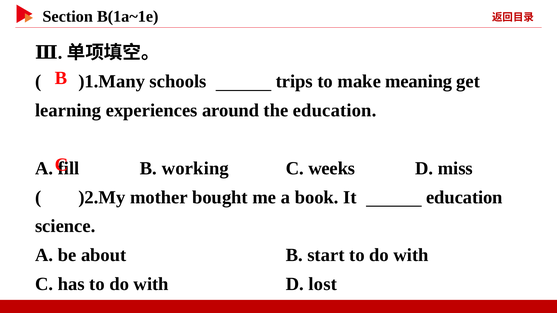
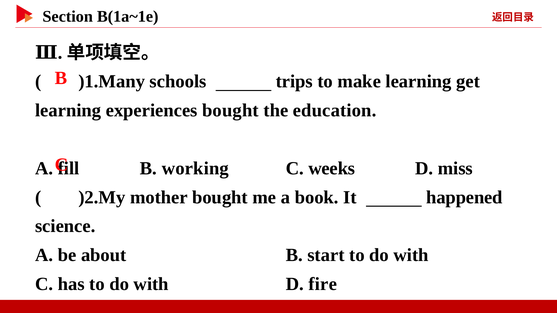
make meaning: meaning -> learning (419, 82)
experiences around: around -> bought (230, 111)
It education: education -> happened (464, 197)
lost: lost -> fire (323, 284)
